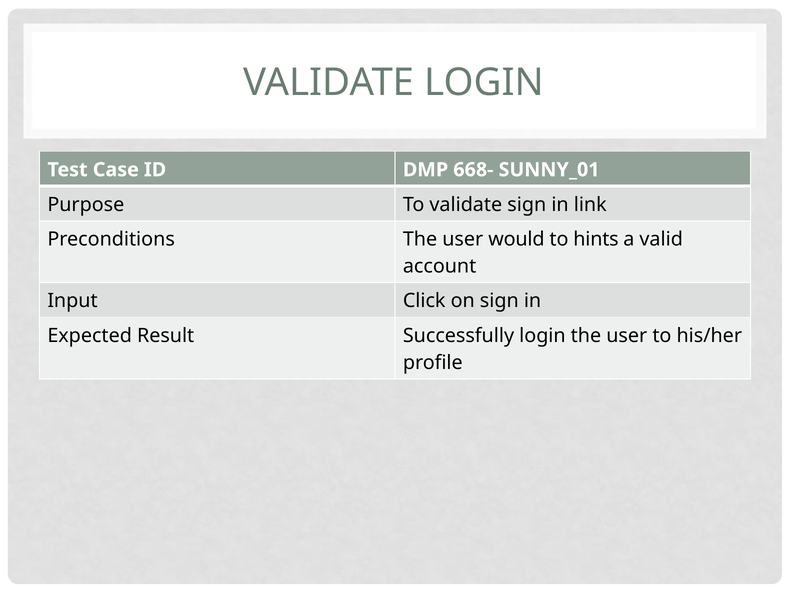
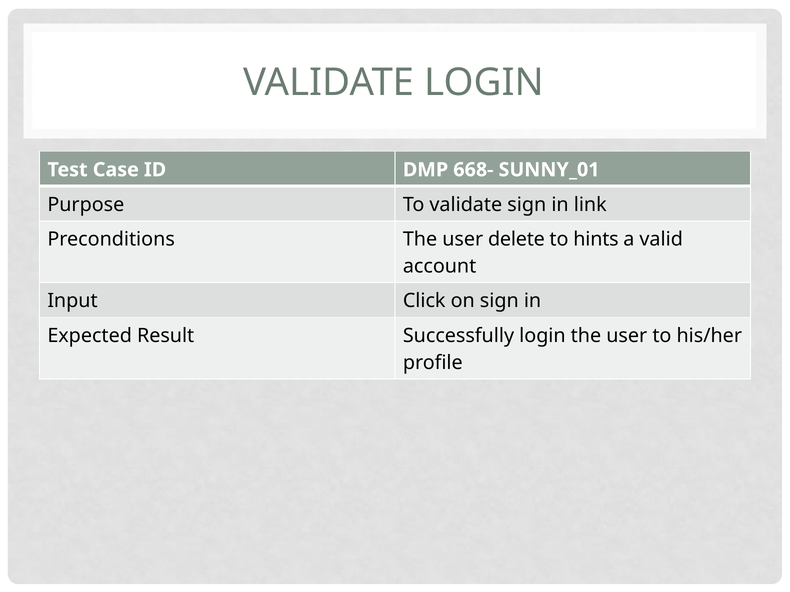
would: would -> delete (516, 240)
